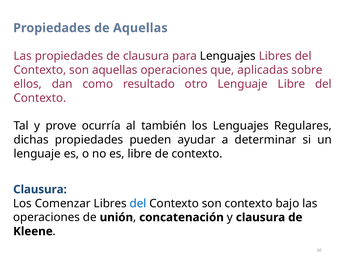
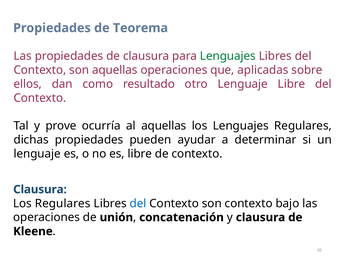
de Aquellas: Aquellas -> Teorema (140, 28)
Lenguajes colour: black -> green (228, 56)
al también: también -> aquellas (164, 126)
Los Comenzar: Comenzar -> Regulares (63, 203)
